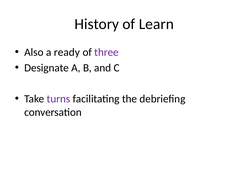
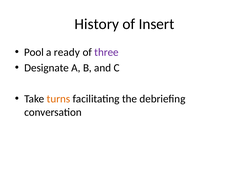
Learn: Learn -> Insert (156, 24)
Also: Also -> Pool (34, 52)
turns colour: purple -> orange (59, 99)
